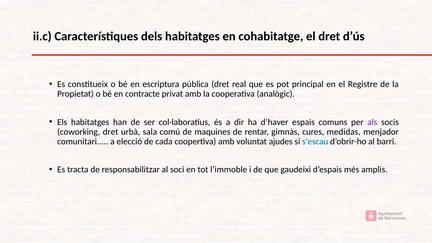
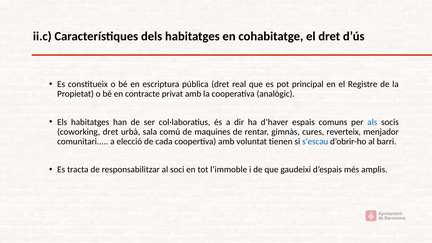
als colour: purple -> blue (372, 122)
medidas: medidas -> reverteix (344, 132)
ajudes: ajudes -> tienen (281, 142)
